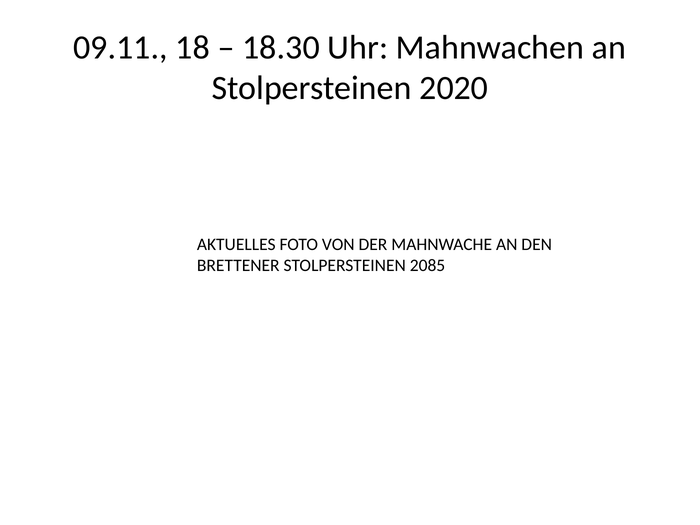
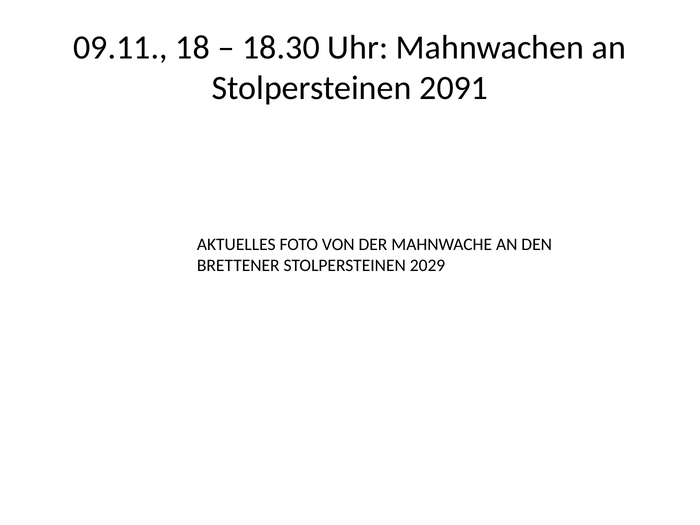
2020: 2020 -> 2091 (454, 88)
2085: 2085 -> 2029 (428, 266)
